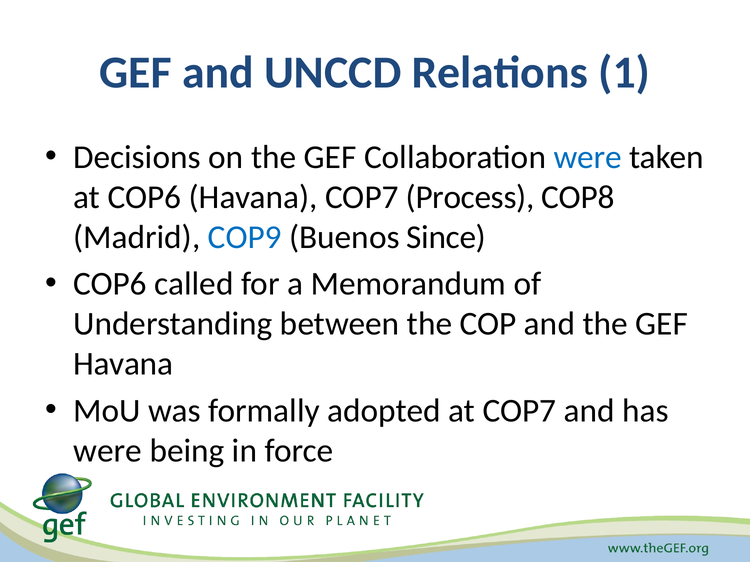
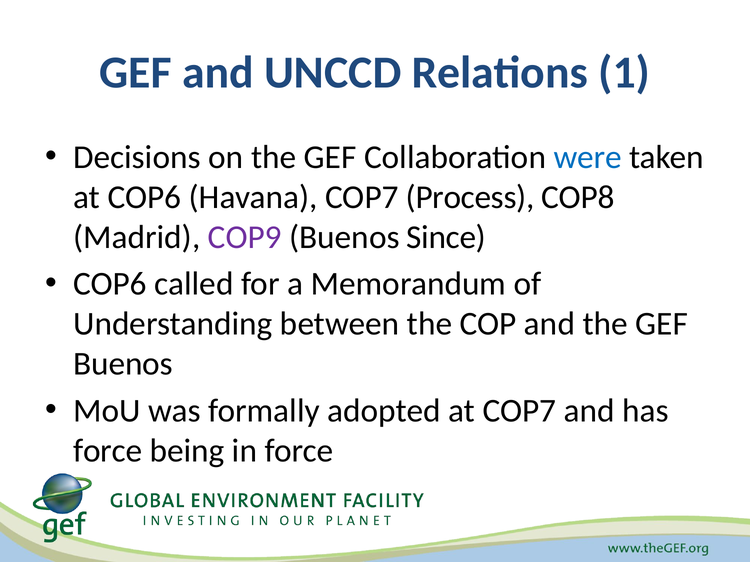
COP9 colour: blue -> purple (245, 237)
Havana: Havana -> Buenos (123, 364)
were: were -> force (108, 451)
